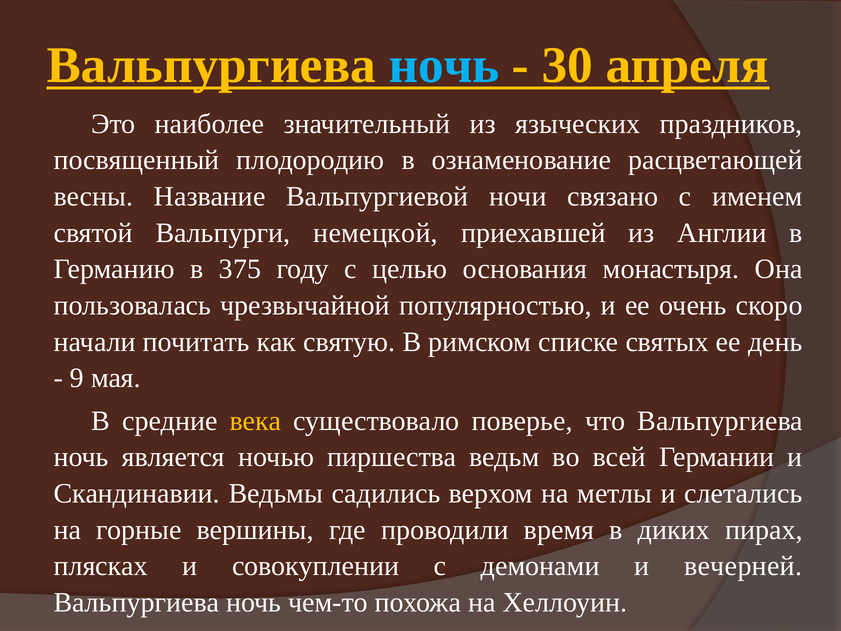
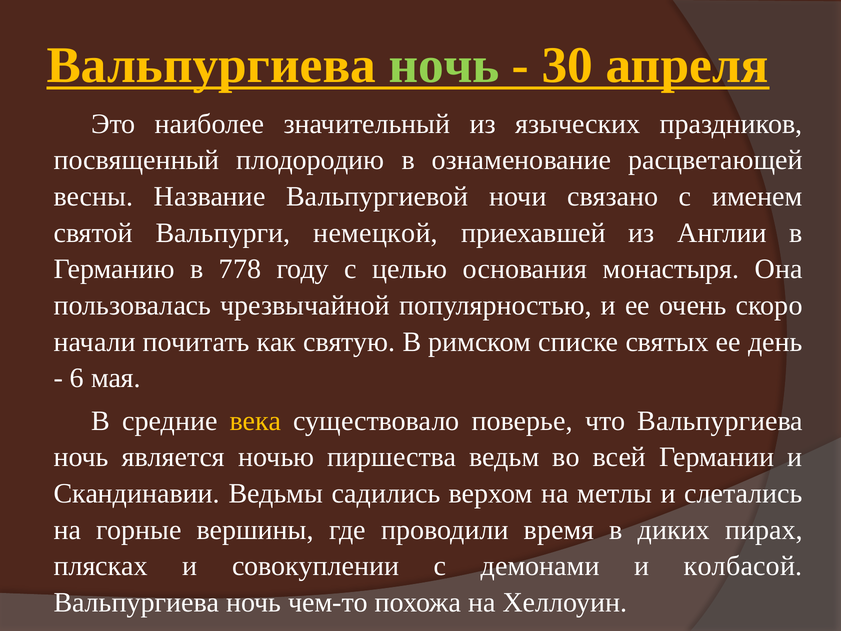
ночь colour: light blue -> light green (444, 65)
375: 375 -> 778 (240, 269)
9: 9 -> 6 (77, 378)
вечерней: вечерней -> колбасой (743, 566)
